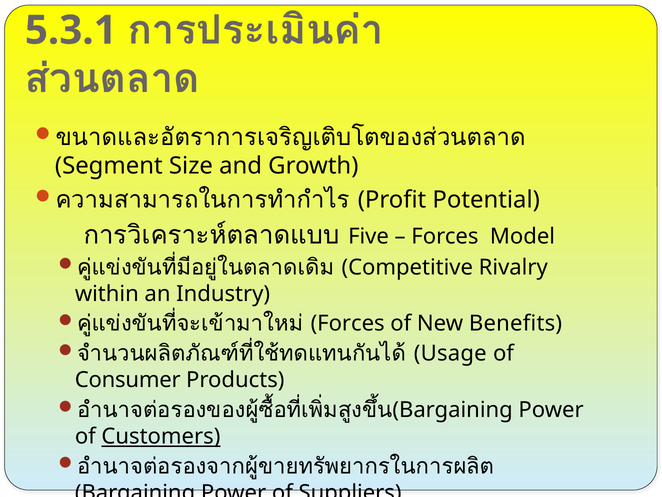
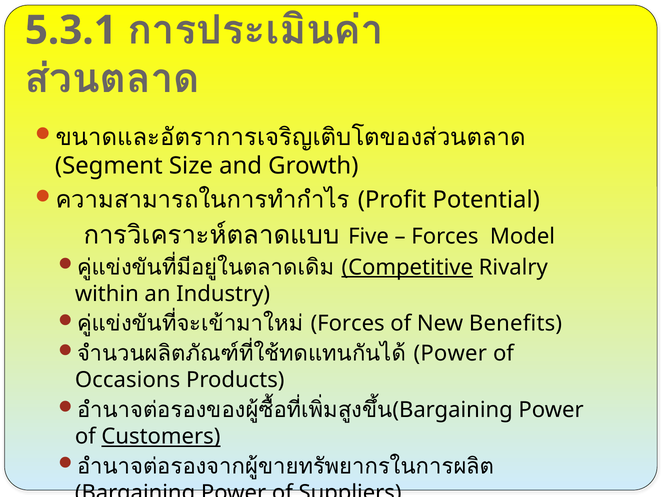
Competitive underline: none -> present (407, 267)
Usage: Usage -> Power (450, 353)
Consumer: Consumer -> Occasions (128, 380)
